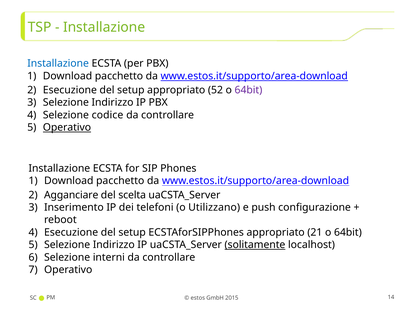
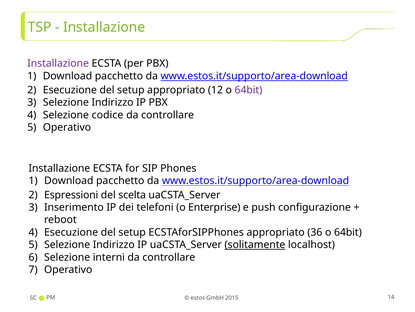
Installazione colour: blue -> purple (58, 63)
52: 52 -> 12 (215, 90)
Operativo underline: present -> none (67, 127)
Agganciare: Agganciare -> Espressioni (71, 194)
Utilizzano: Utilizzano -> Enterprise (214, 207)
21: 21 -> 36 (315, 232)
